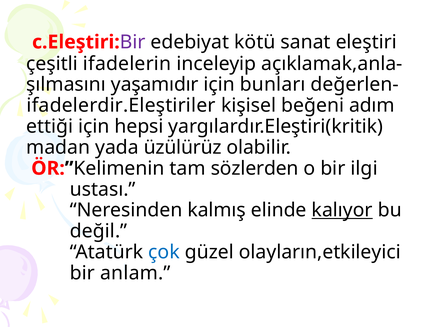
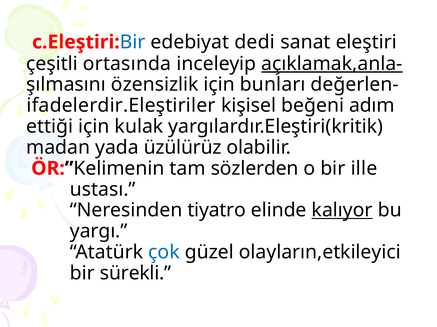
Bir colour: purple -> blue (133, 42)
kötü: kötü -> dedi (255, 42)
ifadelerin: ifadelerin -> ortasında (127, 64)
açıklamak,anla- underline: none -> present (332, 64)
yaşamıdır: yaşamıdır -> özensizlik (155, 85)
hepsi: hepsi -> kulak (139, 127)
ilgi: ilgi -> ille (364, 169)
kalmış: kalmış -> tiyatro (217, 211)
değil: değil -> yargı (99, 232)
anlam: anlam -> sürekli (136, 274)
